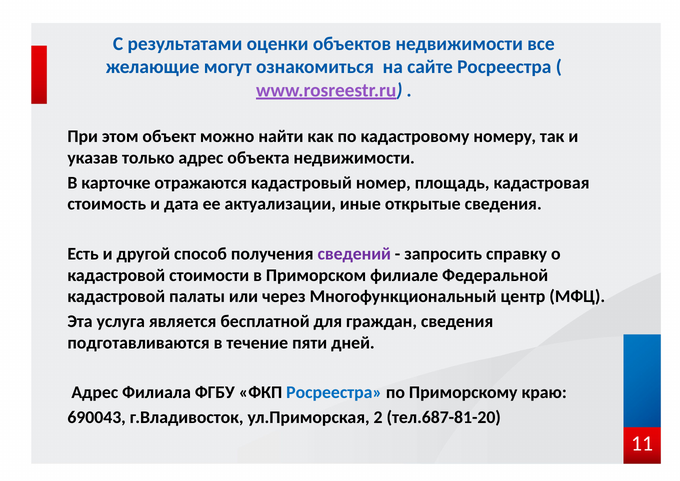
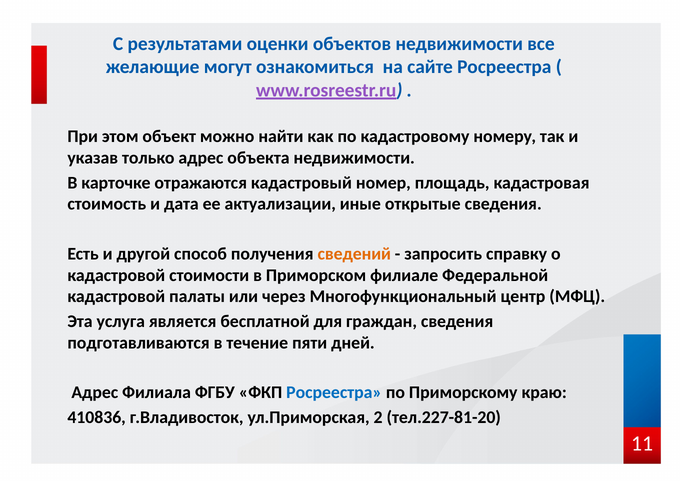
сведений colour: purple -> orange (354, 254)
690043: 690043 -> 410836 (97, 417)
тел.687-81-20: тел.687-81-20 -> тел.227-81-20 (444, 417)
